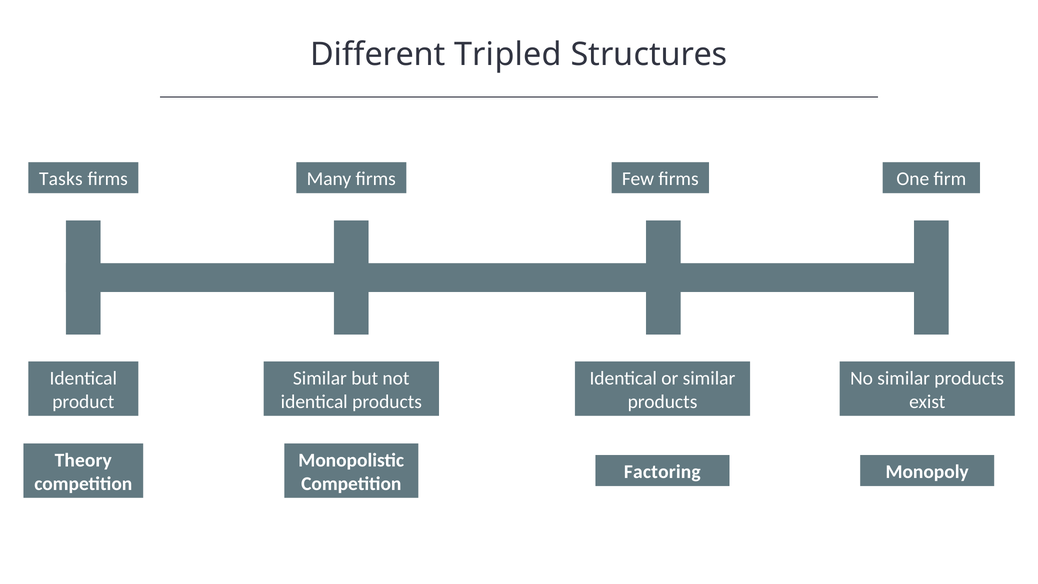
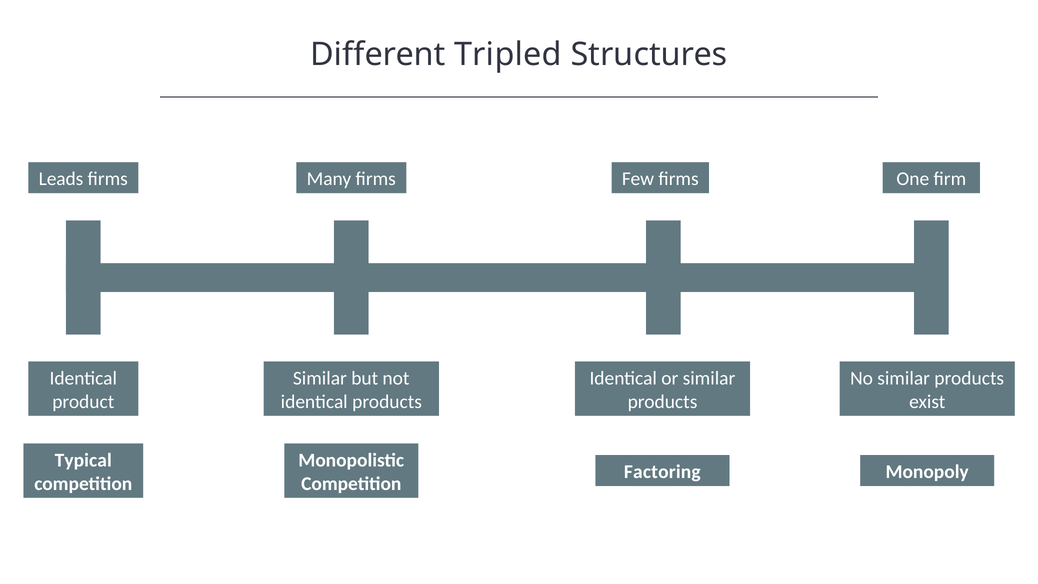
Tasks: Tasks -> Leads (61, 179)
Theory: Theory -> Typical (83, 460)
